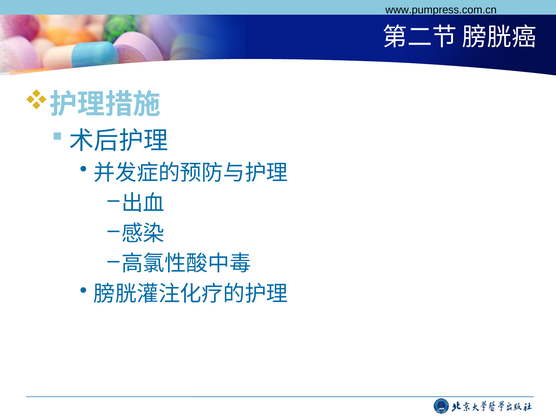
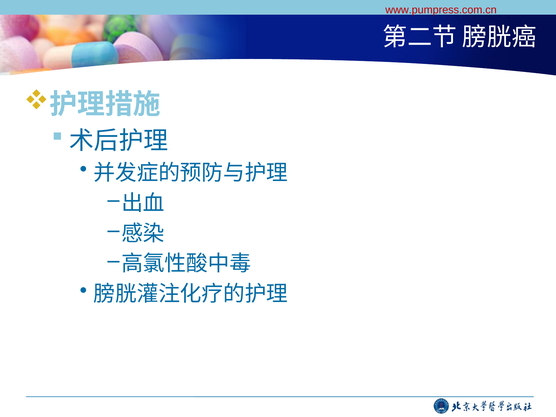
www.pumpress.com.cn colour: black -> red (441, 10)
